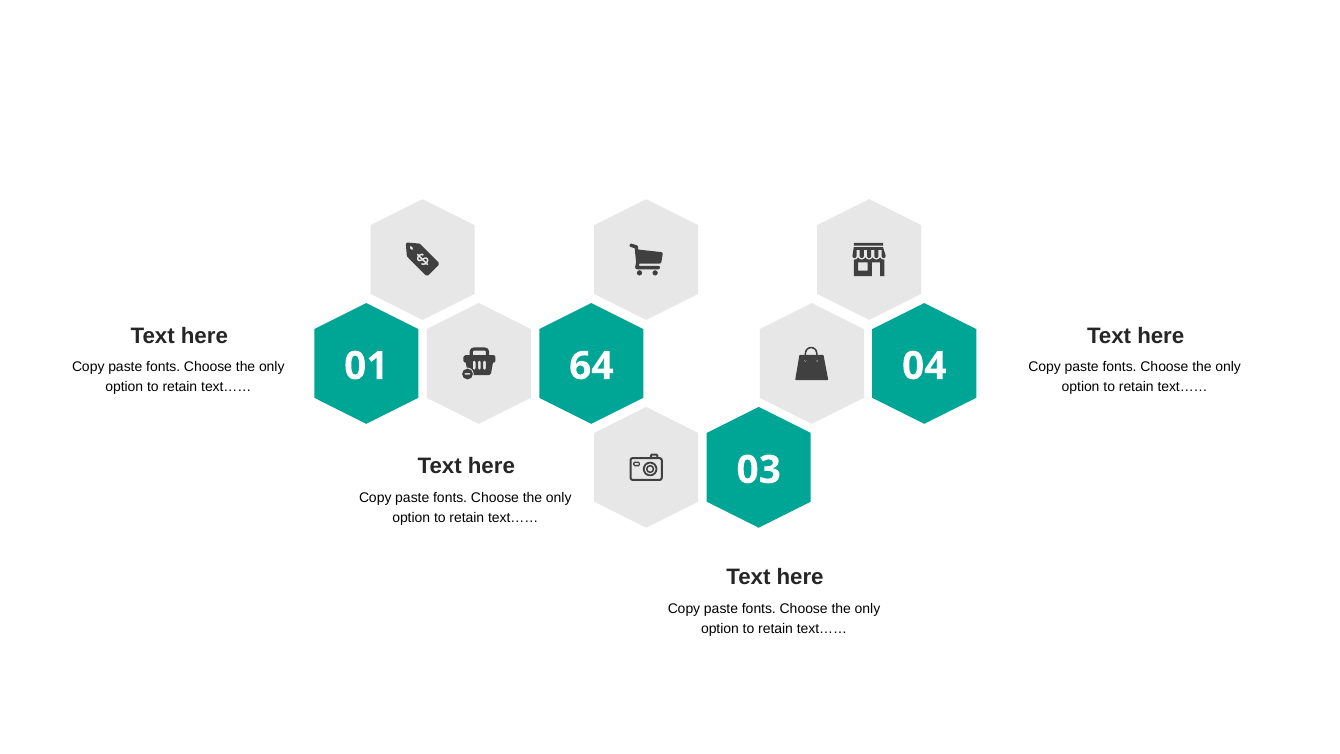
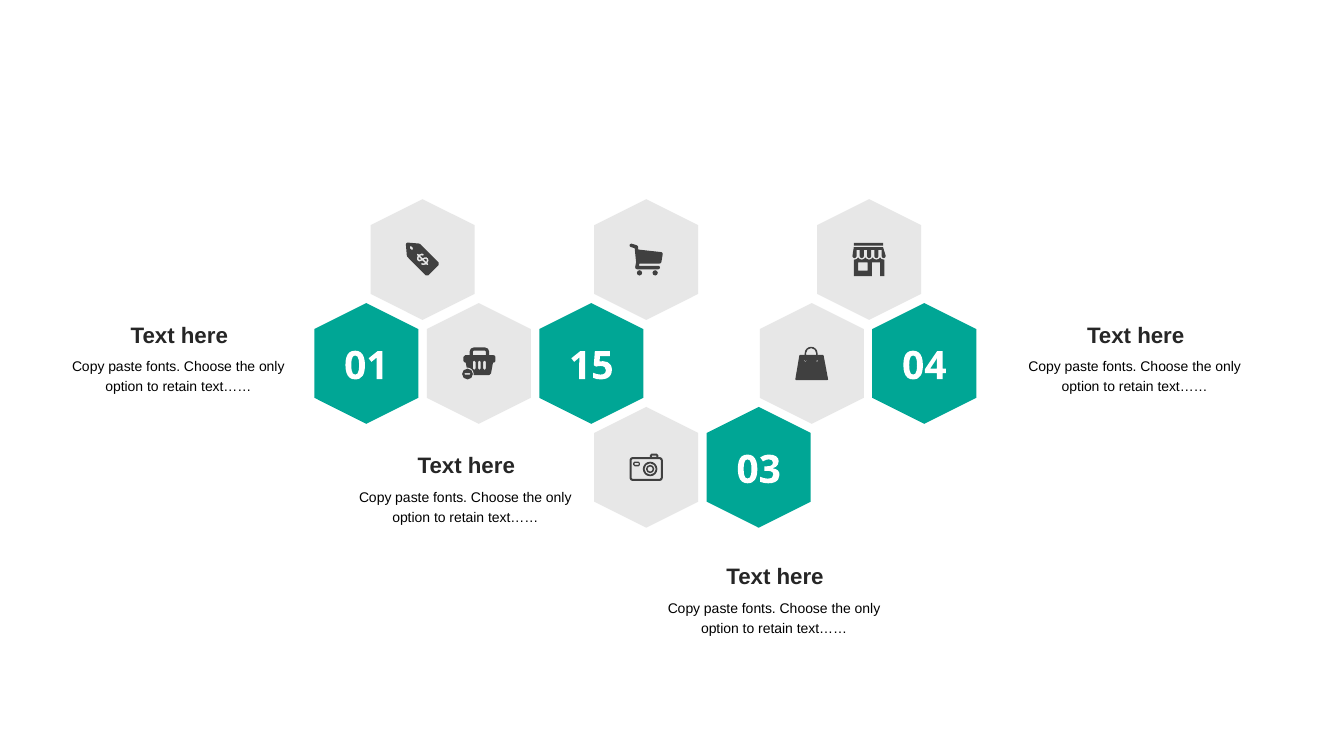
64: 64 -> 15 (591, 366)
